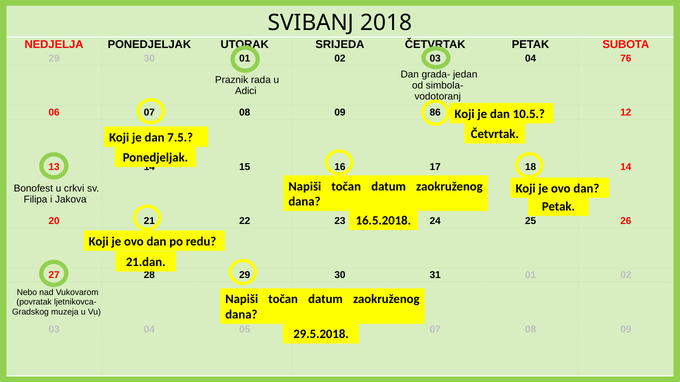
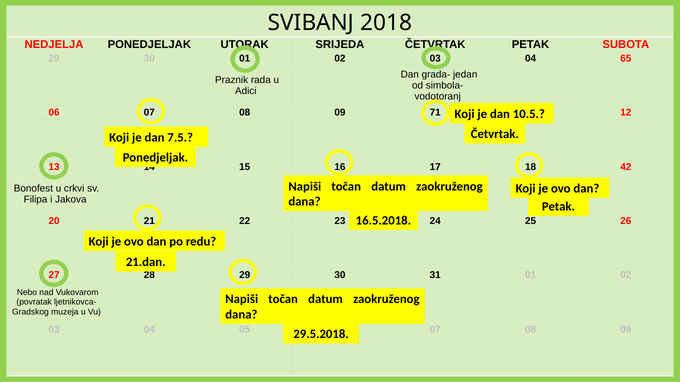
76: 76 -> 65 (626, 59)
86: 86 -> 71 (435, 113)
18 14: 14 -> 42 (626, 167)
